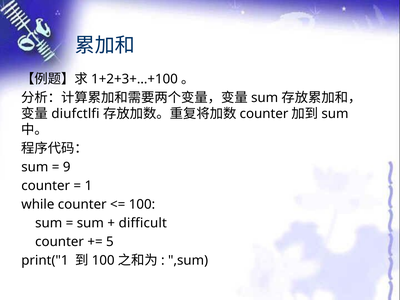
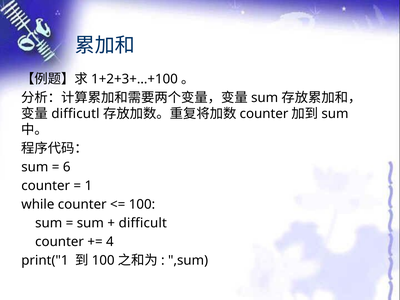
diufctlfi: diufctlfi -> difficutl (75, 114)
9: 9 -> 6 (67, 167)
5: 5 -> 4 (110, 242)
